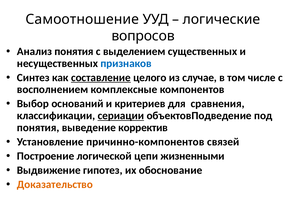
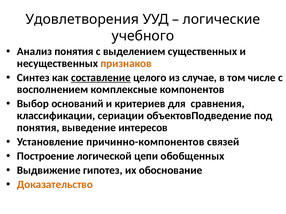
Самоотношение: Самоотношение -> Удовлетворения (82, 19)
вопросов: вопросов -> учебного (143, 36)
признаков colour: blue -> orange (126, 64)
сериации underline: present -> none (121, 116)
корректив: корректив -> интересов (143, 128)
жизненными: жизненными -> обобщенных (192, 156)
